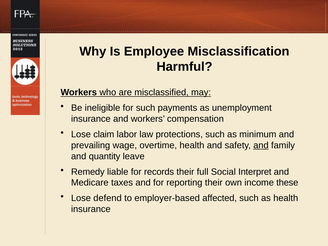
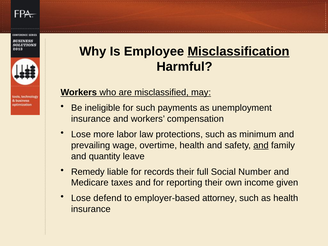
Misclassification underline: none -> present (238, 51)
claim: claim -> more (104, 134)
Interpret: Interpret -> Number (255, 172)
these: these -> given (287, 183)
affected: affected -> attorney (220, 198)
